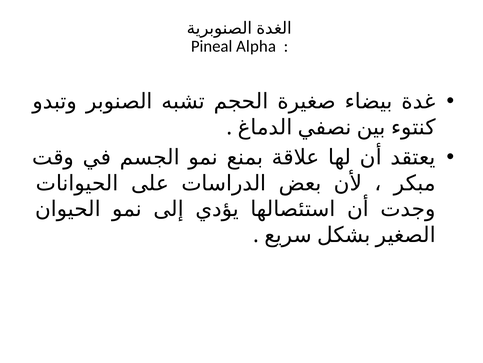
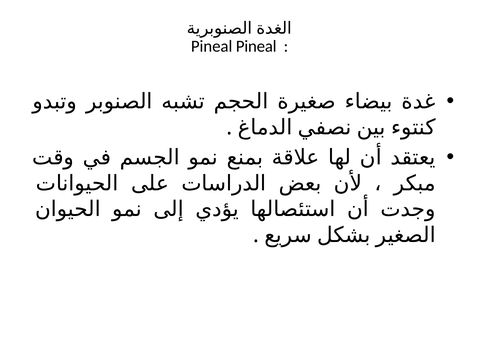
Pineal Alpha: Alpha -> Pineal (256, 46)
